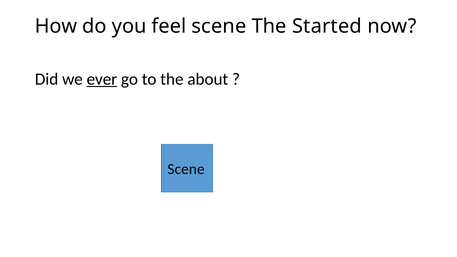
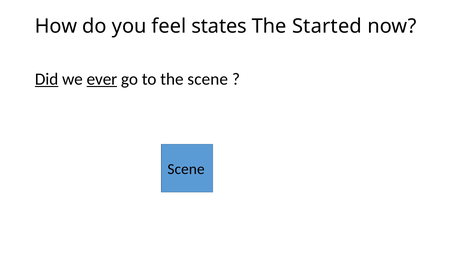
feel scene: scene -> states (219, 26)
Did underline: none -> present (47, 79)
the about: about -> scene (208, 79)
